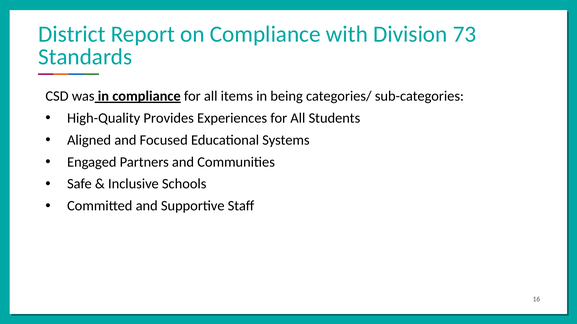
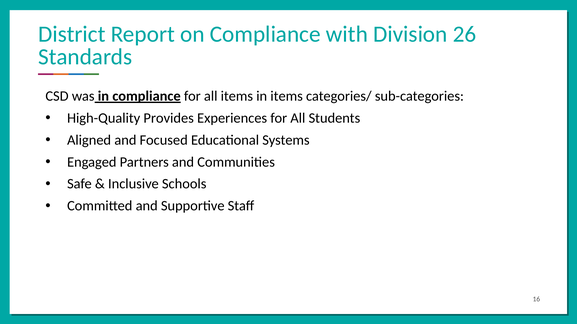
73: 73 -> 26 (465, 34)
in being: being -> items (287, 96)
